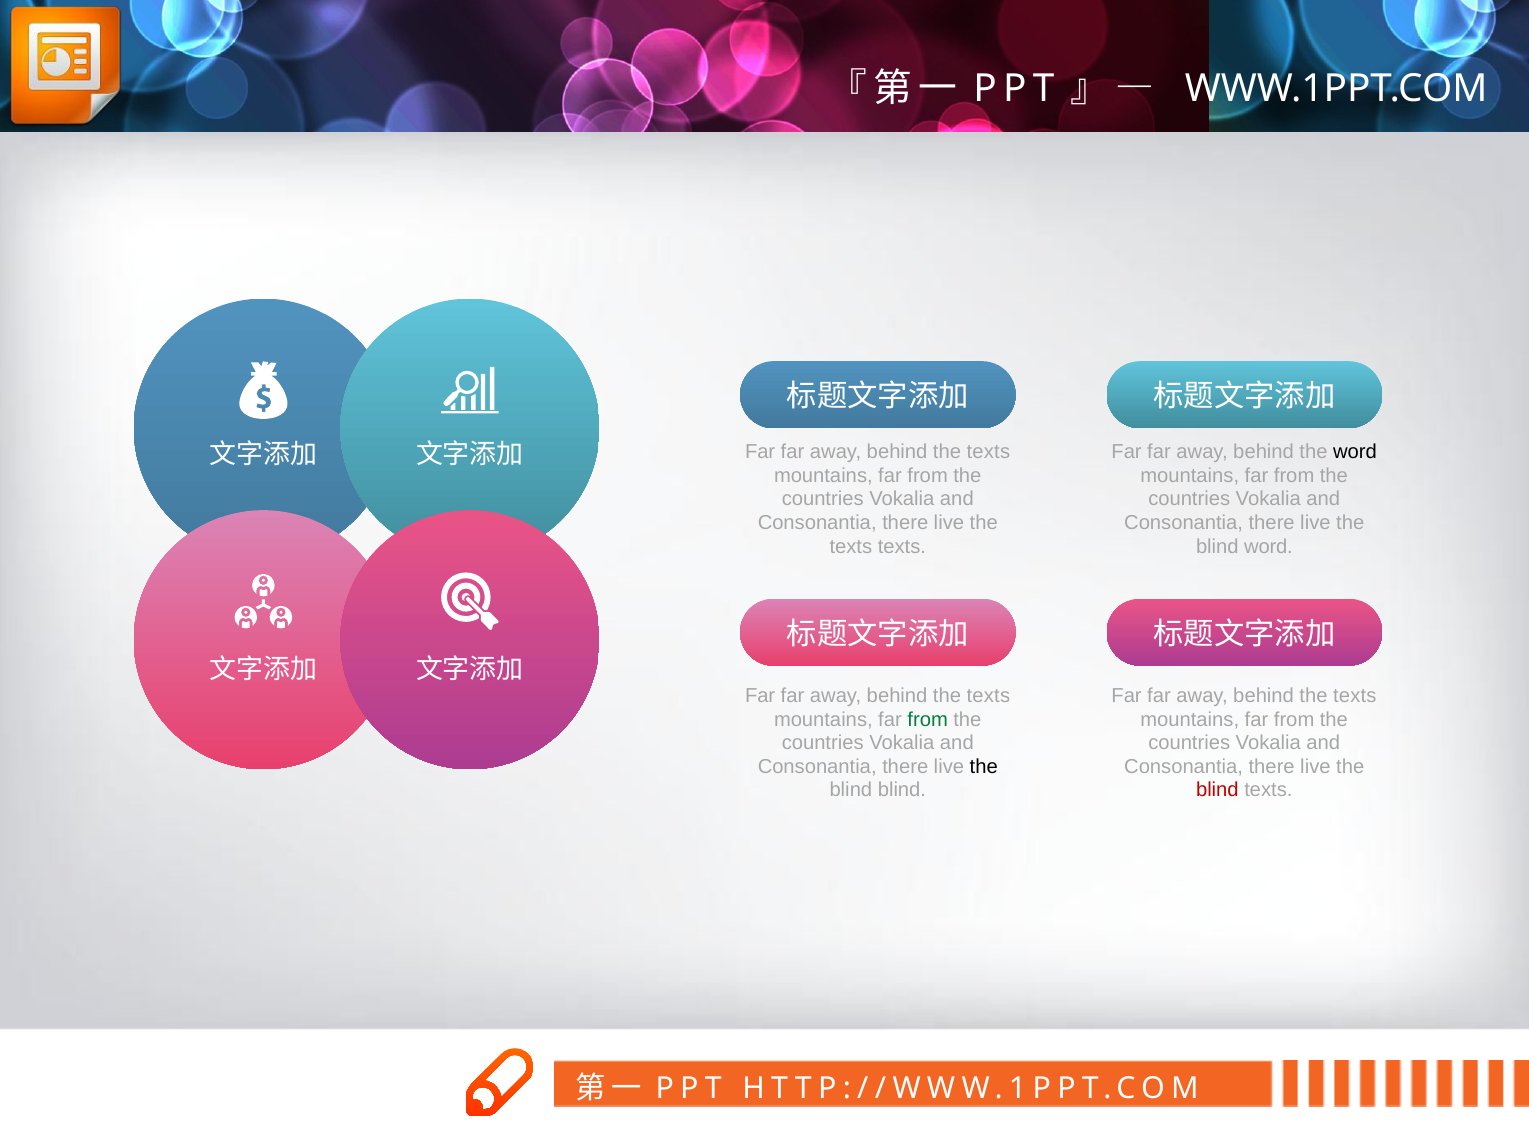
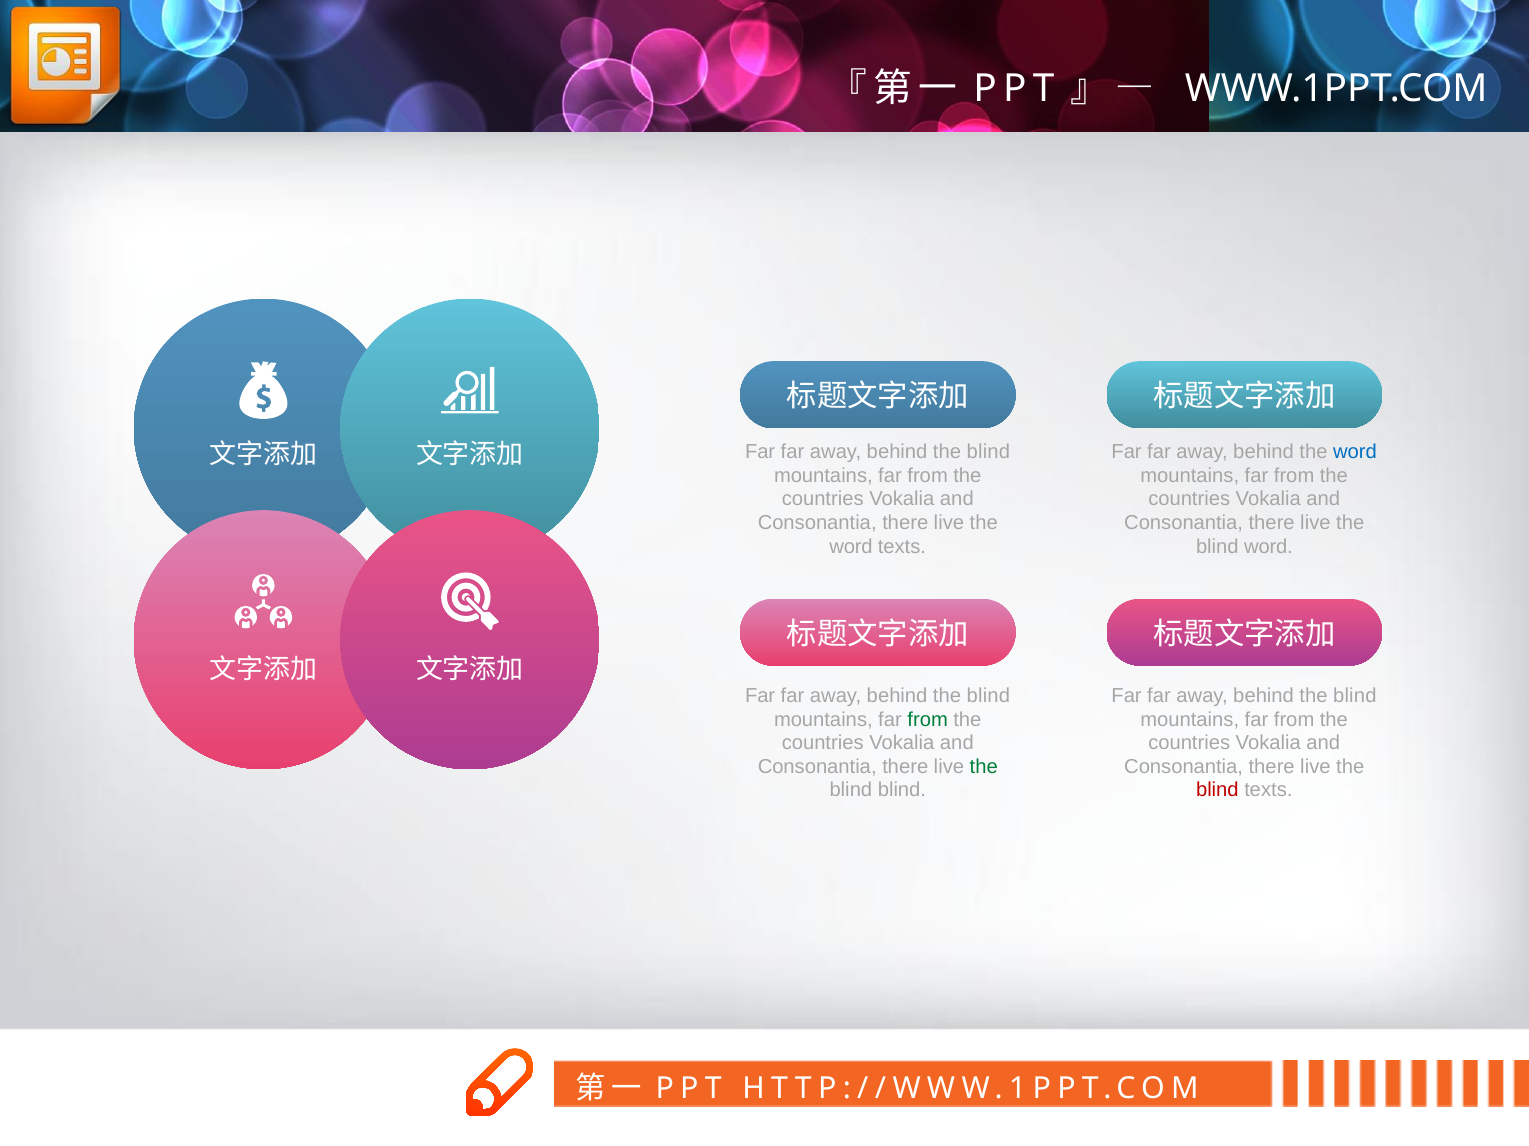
texts: texts -> blind (988, 452)
word colour: black -> blue (1355, 452)
texts: texts -> word (851, 547)
texts: texts -> blind (988, 696)
texts: texts -> blind (1355, 696)
the colour: black -> green (984, 767)
